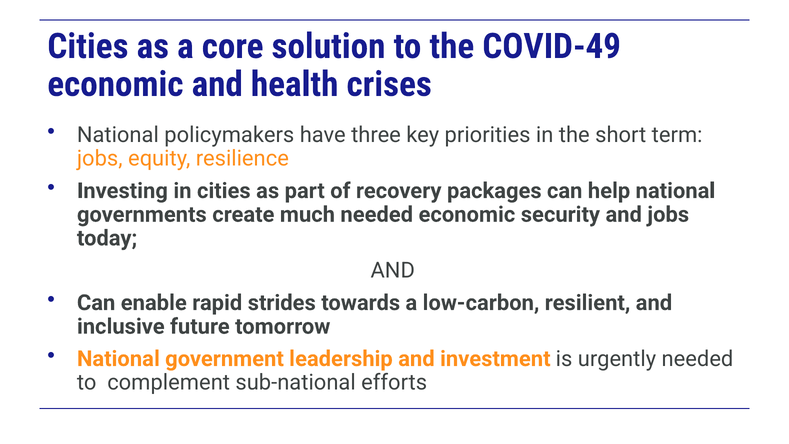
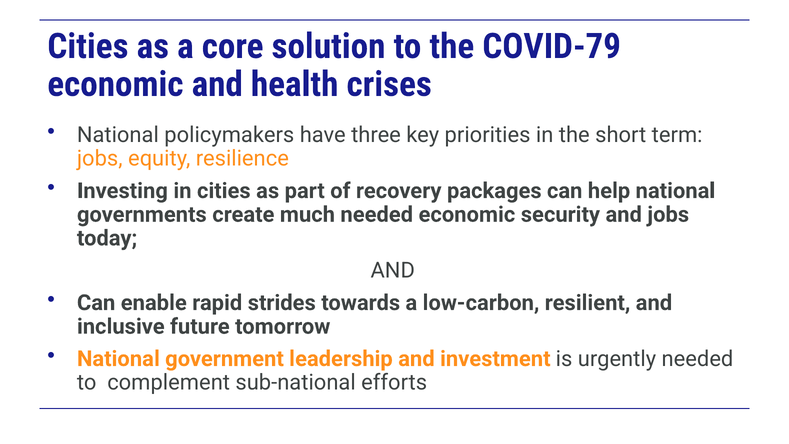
COVID-49: COVID-49 -> COVID-79 (552, 46)
